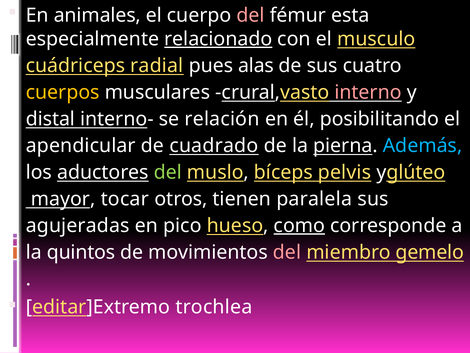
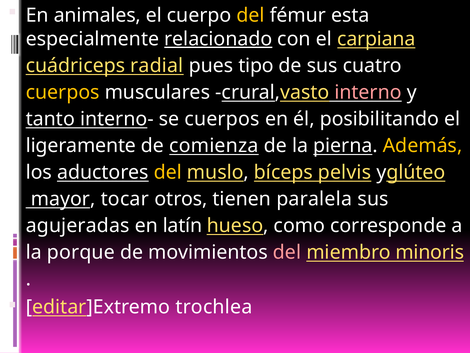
del colour: pink -> yellow (251, 15)
musculo: musculo -> carpiana (376, 39)
alas: alas -> tipo (256, 66)
distal: distal -> tanto (50, 119)
se relación: relación -> cuerpos (222, 119)
apendicular: apendicular -> ligeramente (81, 145)
cuadrado: cuadrado -> comienza (214, 145)
Además colour: light blue -> yellow (423, 145)
del colour: light green -> yellow (168, 172)
pico: pico -> latín (182, 225)
como underline: present -> none (299, 225)
quintos: quintos -> porque (81, 252)
gemelo: gemelo -> minoris (430, 252)
